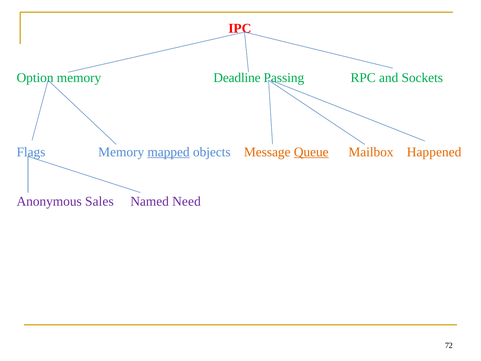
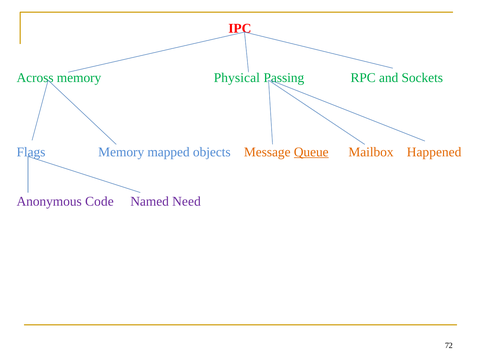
Option: Option -> Across (35, 78)
Deadline: Deadline -> Physical (237, 78)
mapped underline: present -> none (169, 152)
Sales: Sales -> Code (99, 201)
